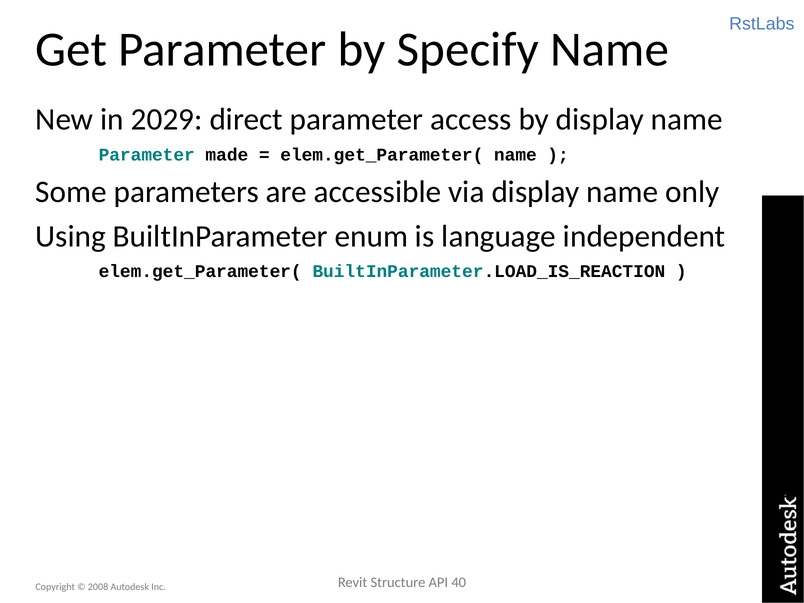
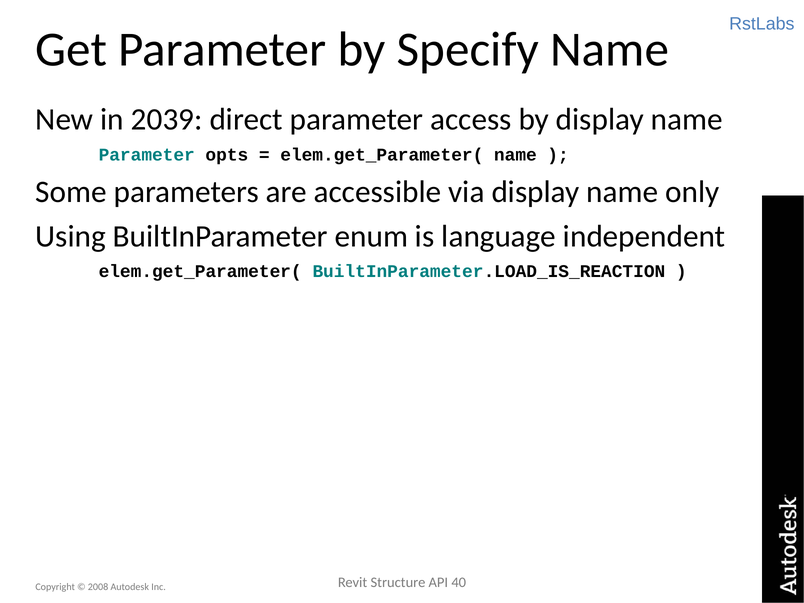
2029: 2029 -> 2039 (167, 120)
made: made -> opts (227, 155)
